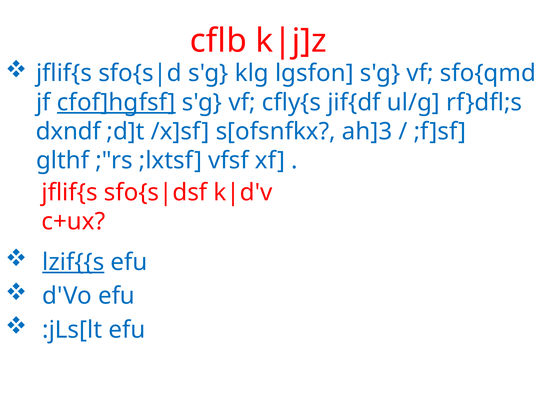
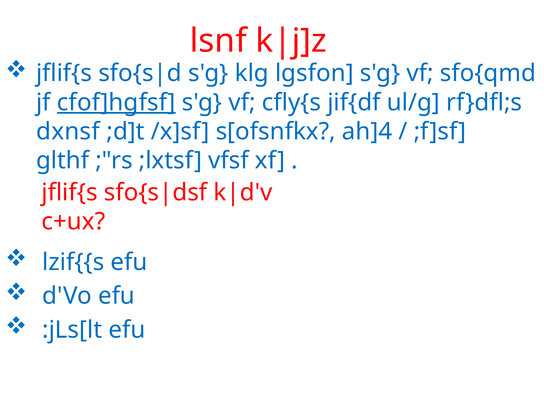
cflb: cflb -> lsnf (218, 41)
dxndf: dxndf -> dxnsf (68, 131)
ah]3: ah]3 -> ah]4 (367, 131)
lzif{{s underline: present -> none (73, 262)
